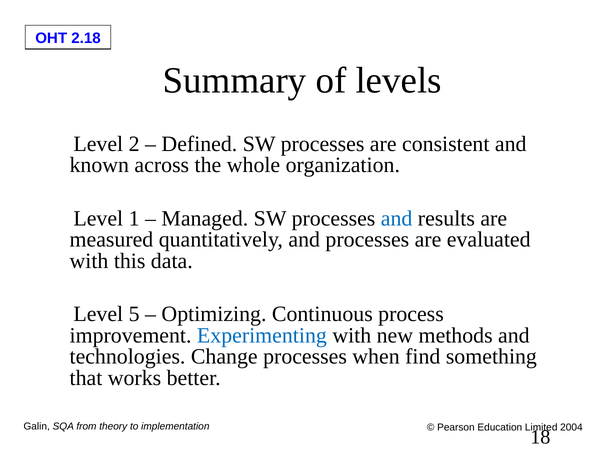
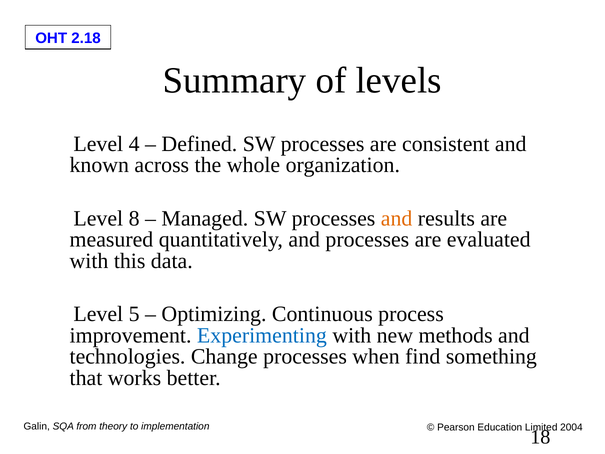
2: 2 -> 4 (134, 144)
1: 1 -> 8 (134, 218)
and colour: blue -> orange (397, 218)
